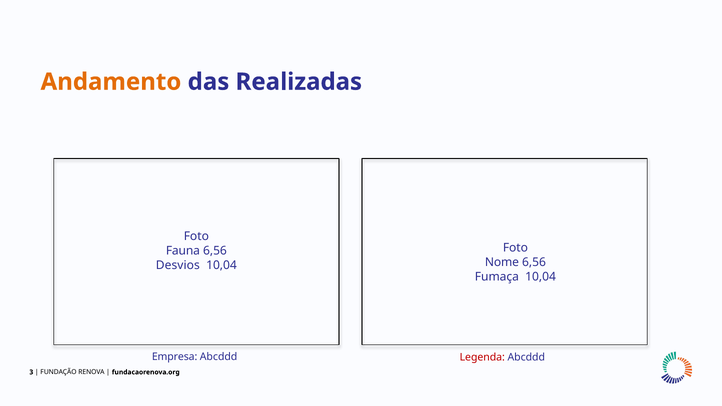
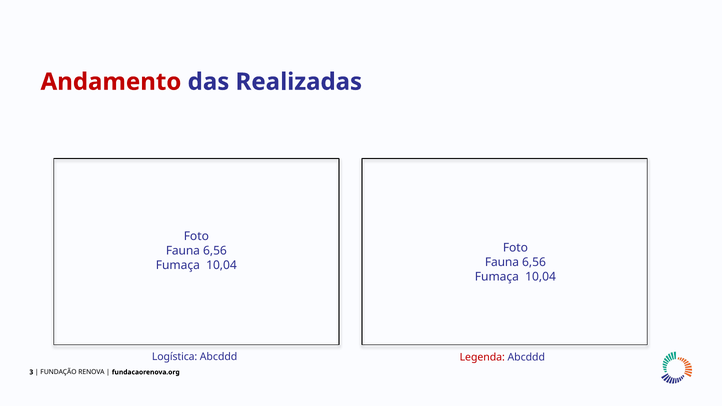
Andamento colour: orange -> red (111, 82)
Nome: Nome -> Fauna (502, 262)
Desvios: Desvios -> Fumaça (178, 265)
Empresa: Empresa -> Logística (175, 357)
